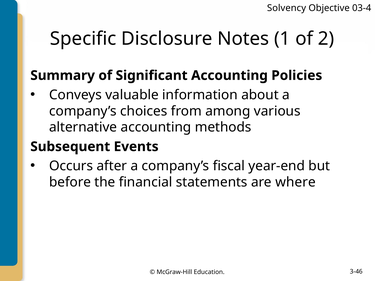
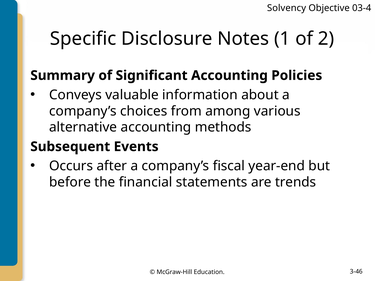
where: where -> trends (296, 182)
